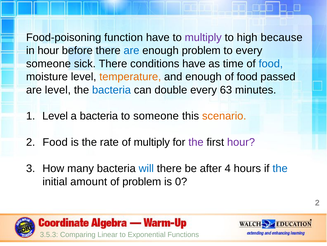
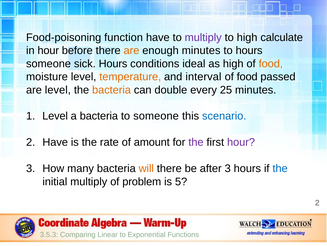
because: because -> calculate (282, 37)
are colour: blue -> orange (131, 50)
enough problem: problem -> minutes (201, 50)
to every: every -> hours (249, 50)
sick There: There -> Hours (113, 63)
conditions have: have -> ideal (194, 63)
as time: time -> high (233, 63)
food colour: blue -> orange (271, 63)
and enough: enough -> interval (203, 77)
bacteria colour: blue -> orange (111, 90)
63: 63 -> 25 (226, 90)
scenario colour: orange -> blue (224, 116)
2 Food: Food -> Have (55, 142)
of multiply: multiply -> amount (152, 142)
will colour: blue -> orange (146, 168)
after 4: 4 -> 3 (228, 168)
initial amount: amount -> multiply (89, 181)
0: 0 -> 5 (181, 181)
